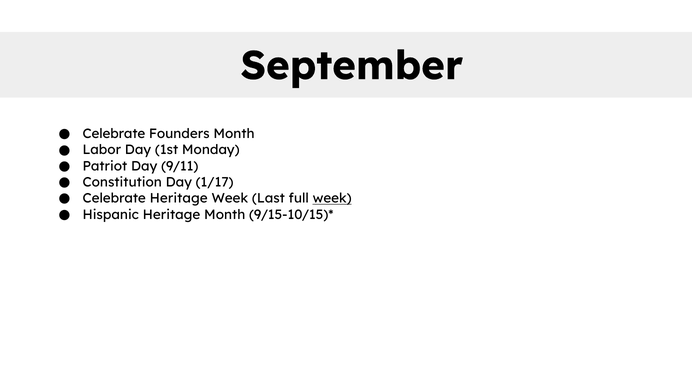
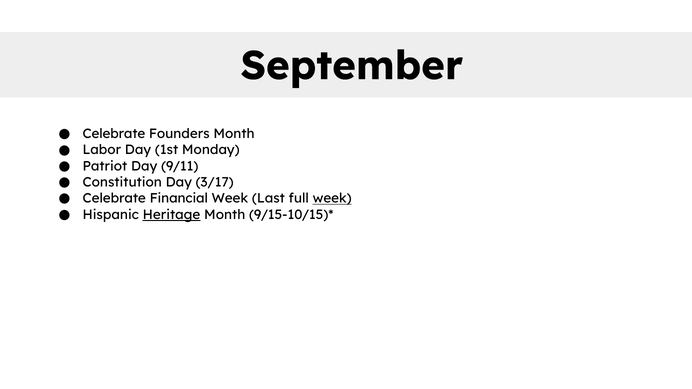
1/17: 1/17 -> 3/17 (215, 182)
Celebrate Heritage: Heritage -> Financial (179, 199)
Heritage underline: none -> present (172, 215)
